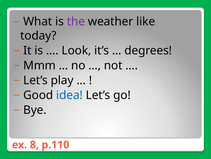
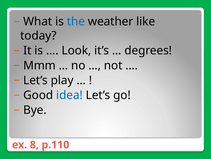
the colour: purple -> blue (76, 22)
